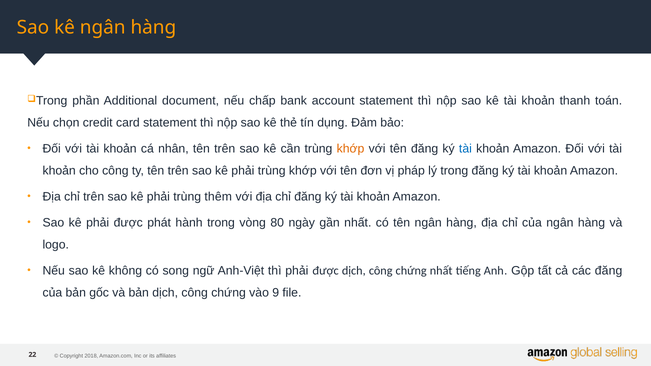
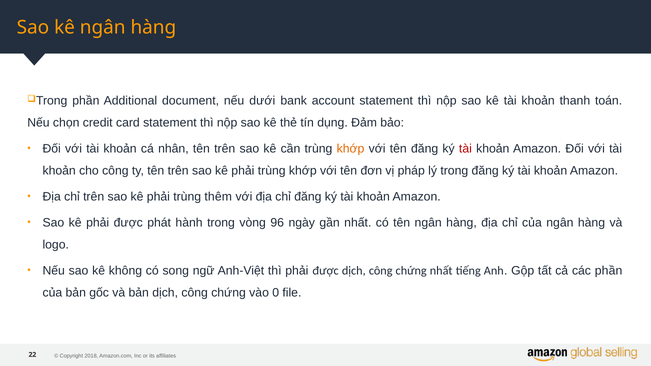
chấp: chấp -> dưới (262, 101)
tài colour: blue -> red (465, 149)
80: 80 -> 96 (277, 223)
các đăng: đăng -> phần (609, 271)
9: 9 -> 0 (276, 293)
